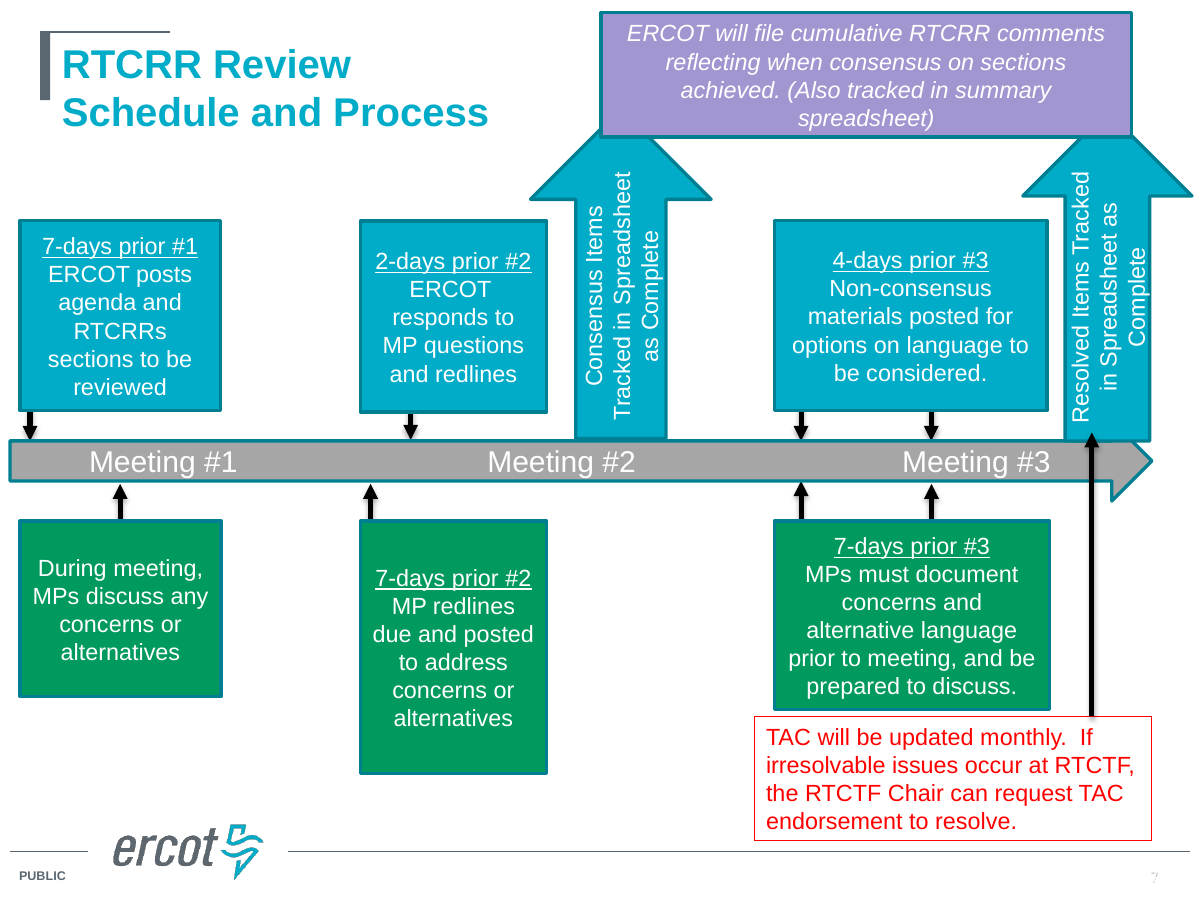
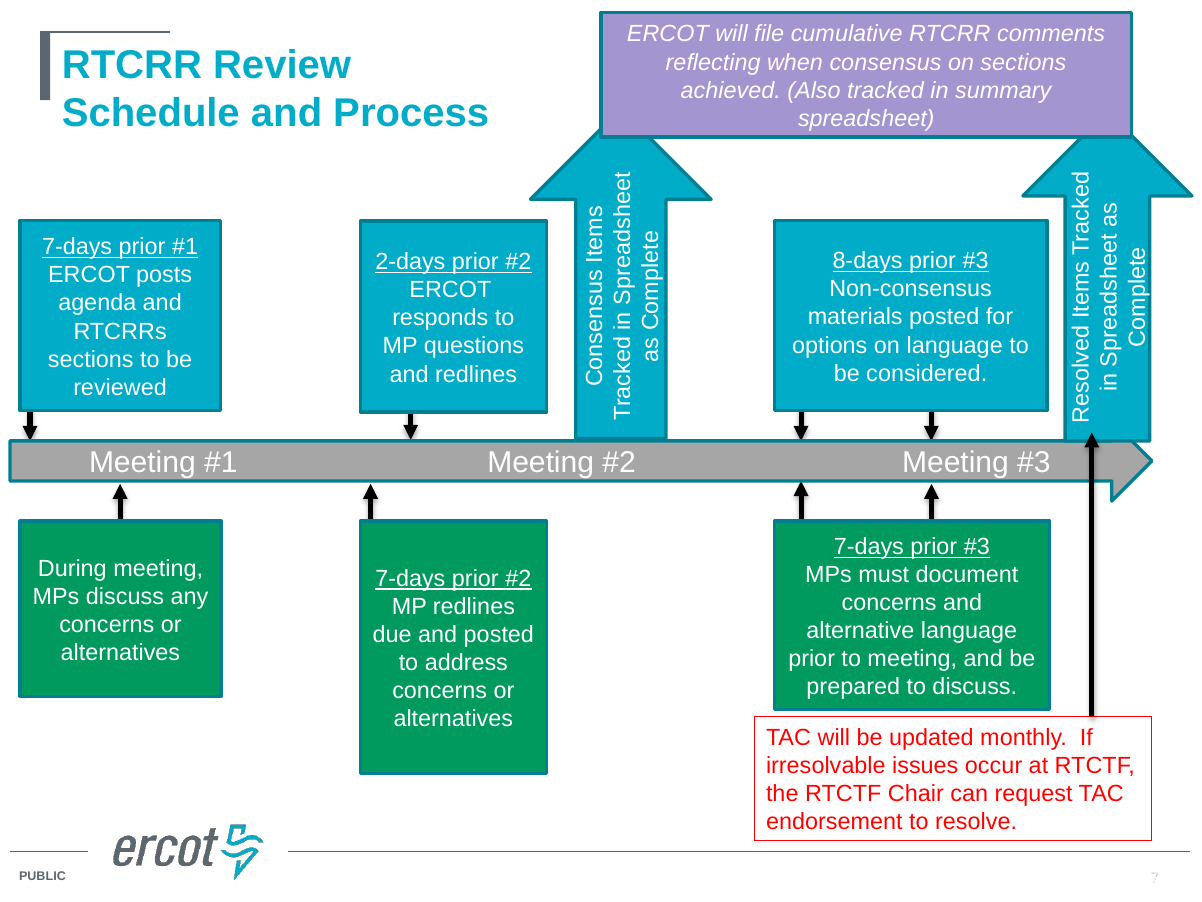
4-days: 4-days -> 8-days (868, 261)
